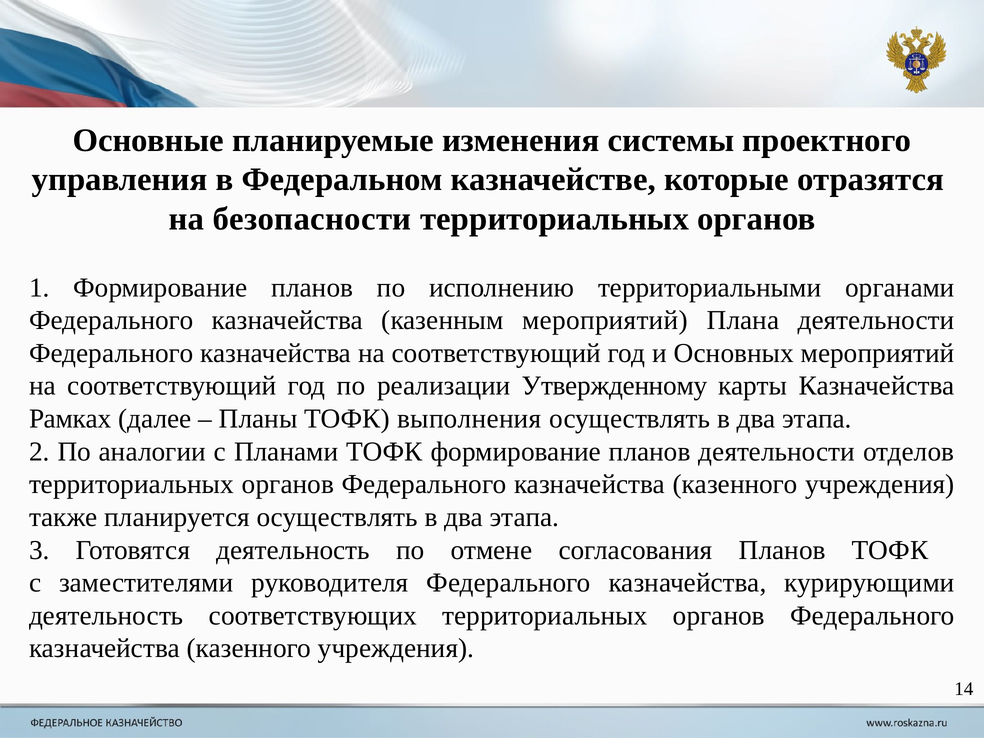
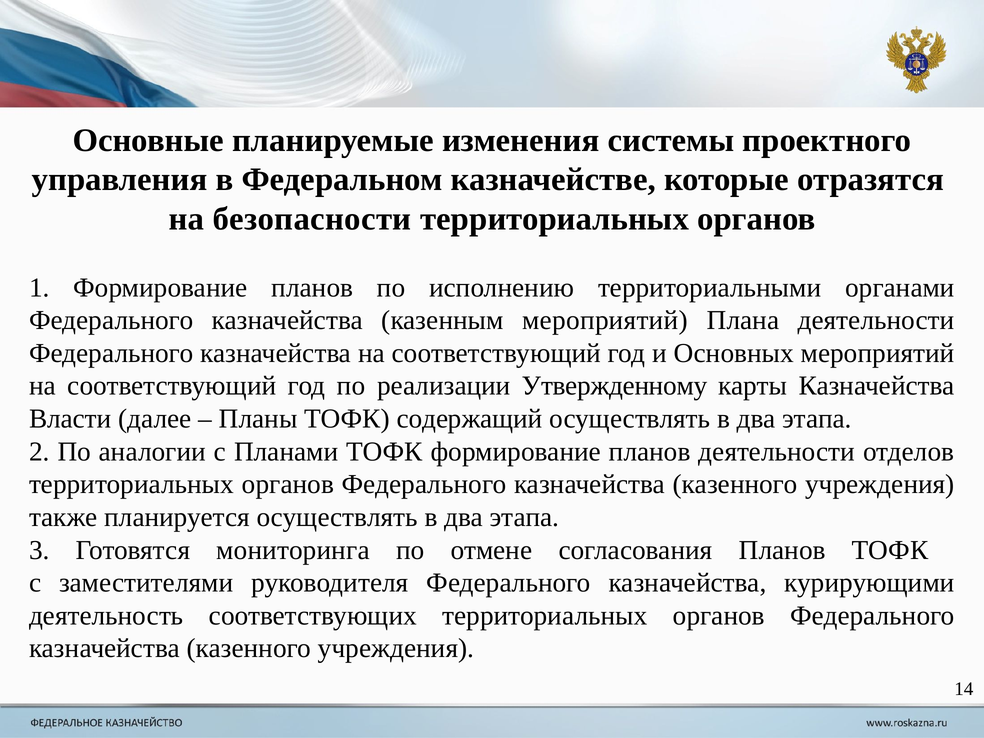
Рамках: Рамках -> Власти (70, 419)
выполнения: выполнения -> содержащий (470, 419)
Готовятся деятельность: деятельность -> мониторинга (293, 550)
